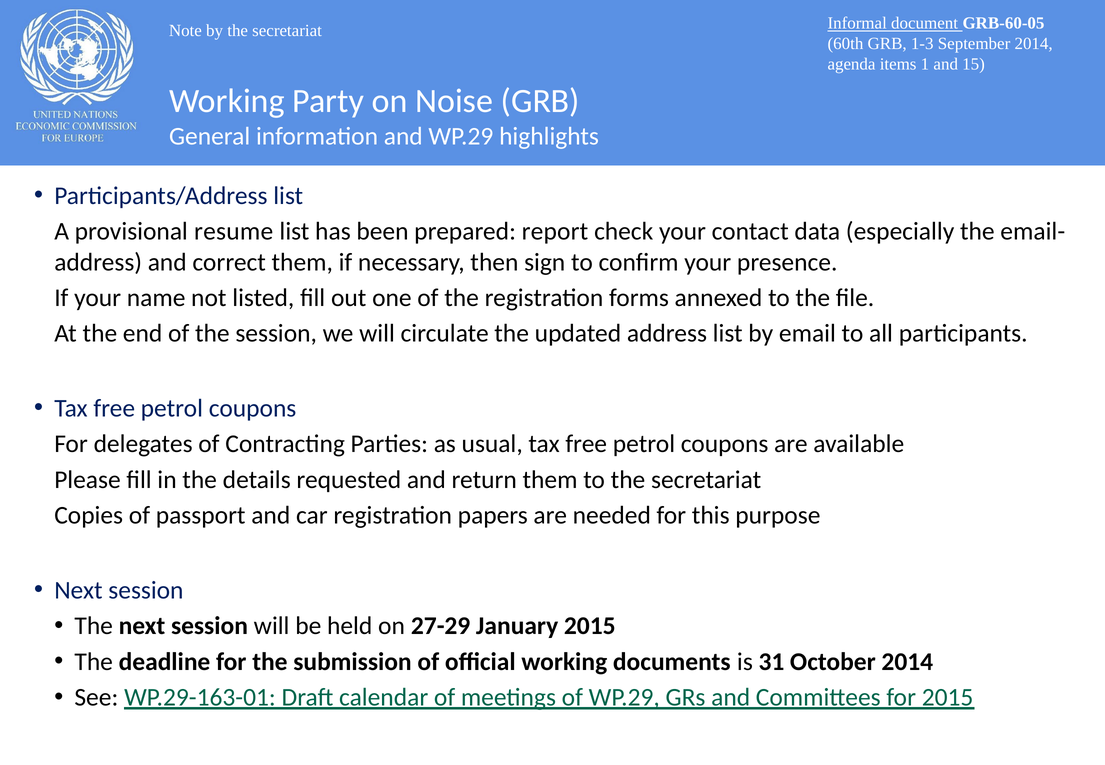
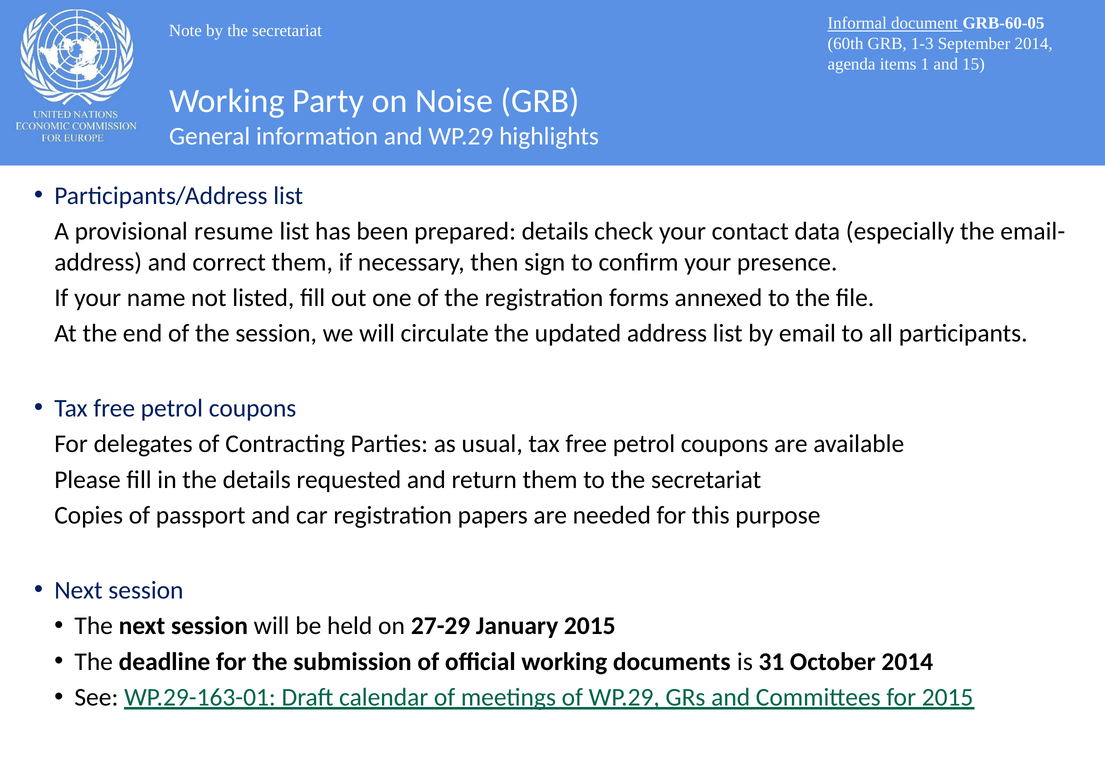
prepared report: report -> details (555, 232)
